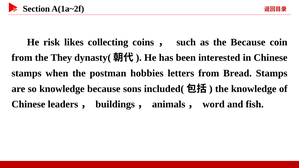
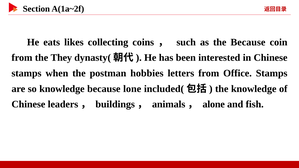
risk: risk -> eats (52, 42)
Bread: Bread -> Office (238, 73)
sons: sons -> lone (132, 89)
word: word -> alone (214, 104)
